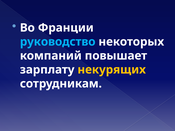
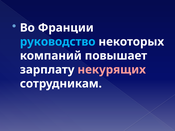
некурящих colour: yellow -> pink (112, 70)
